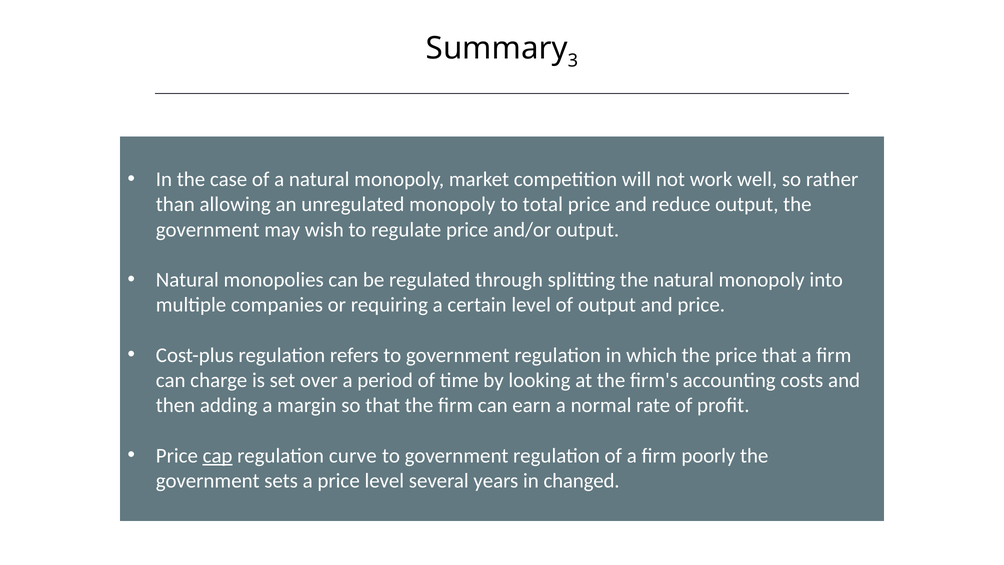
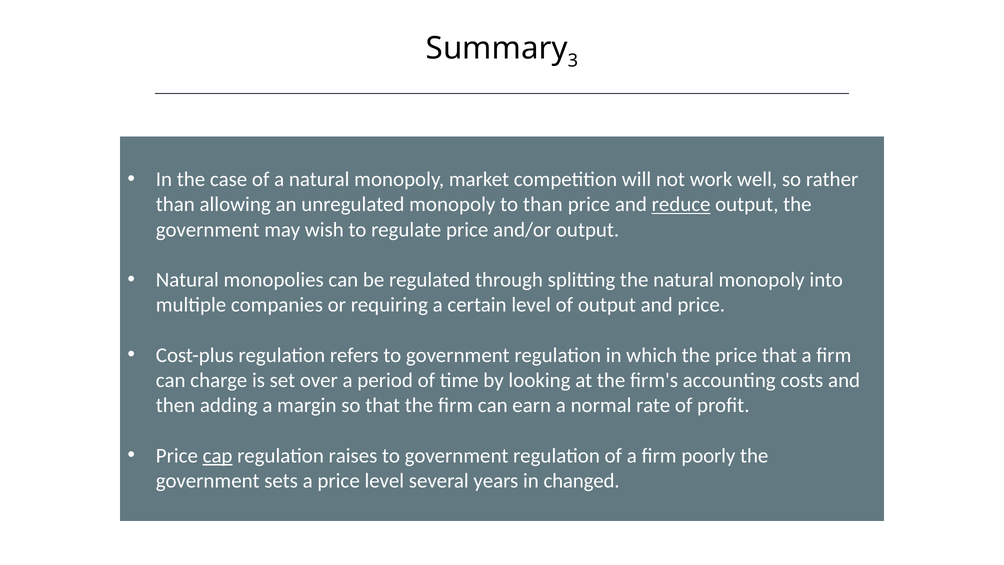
to total: total -> than (543, 204)
reduce underline: none -> present (681, 204)
curve: curve -> raises (353, 456)
